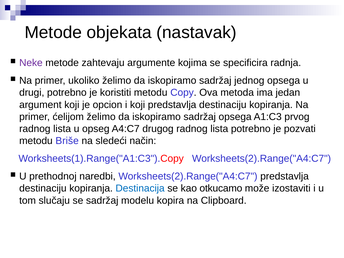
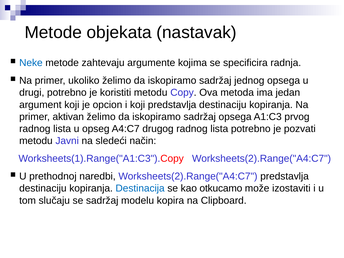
Neke colour: purple -> blue (31, 63)
ćelijom: ćelijom -> aktivan (68, 117)
Briše: Briše -> Javni (67, 141)
